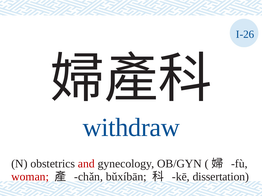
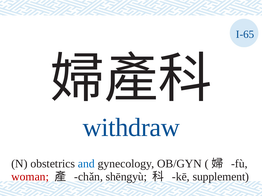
I-26: I-26 -> I-65 (245, 34)
and colour: red -> blue (86, 164)
bǔxíbān: bǔxíbān -> shēngyù (126, 177)
dissertation: dissertation -> supplement (221, 177)
